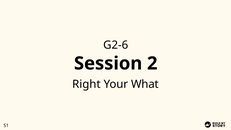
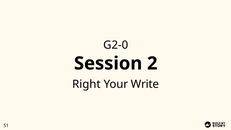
G2-6: G2-6 -> G2-0 (116, 45)
What: What -> Write (145, 84)
